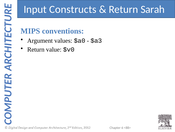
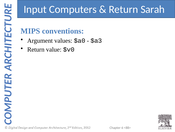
Constructs: Constructs -> Computers (73, 9)
